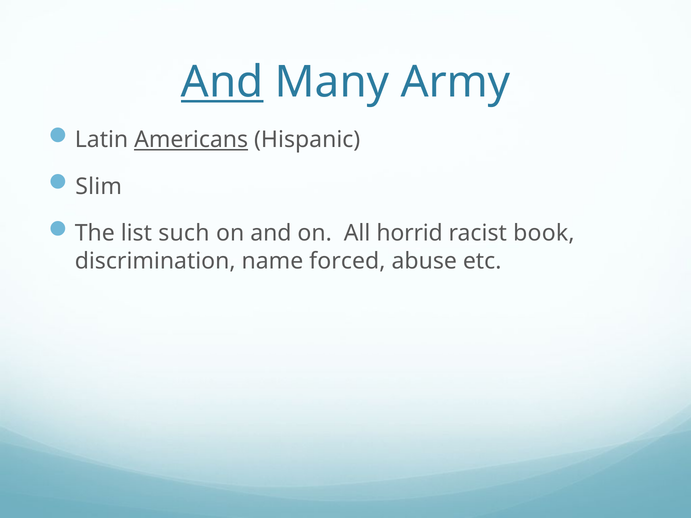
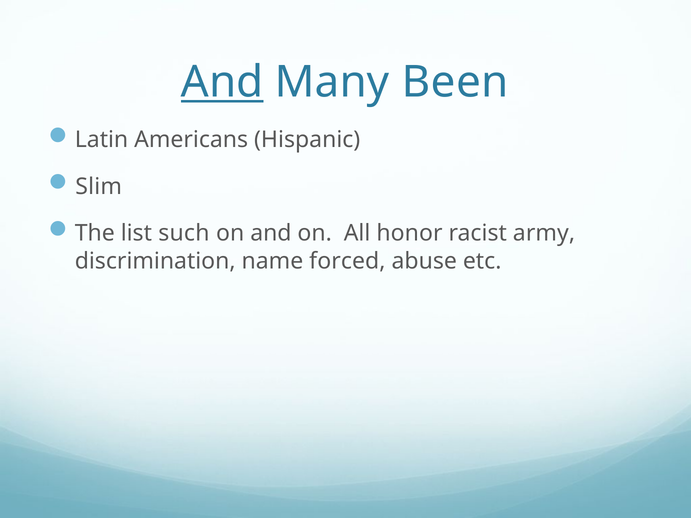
Army: Army -> Been (455, 82)
Americans underline: present -> none (191, 140)
horrid: horrid -> honor (409, 234)
book: book -> army (544, 234)
